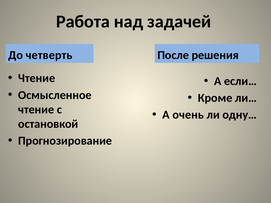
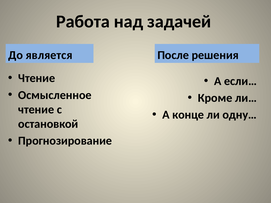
четверть: четверть -> является (49, 55)
очень: очень -> конце (188, 115)
